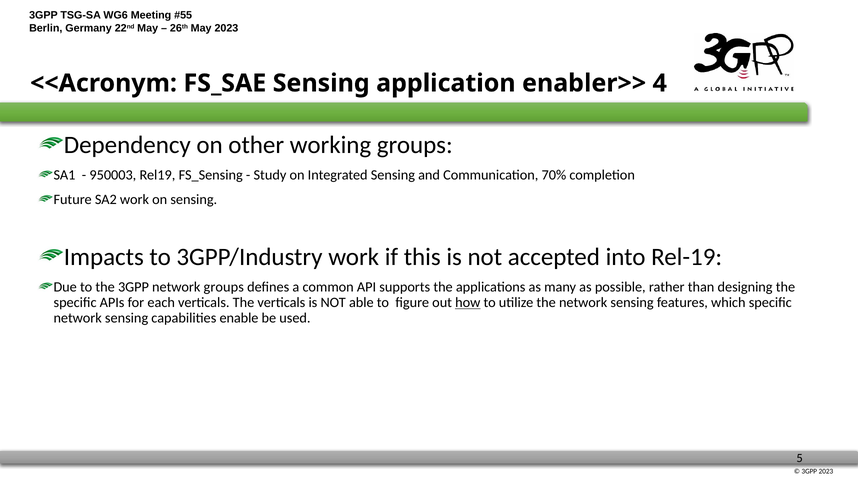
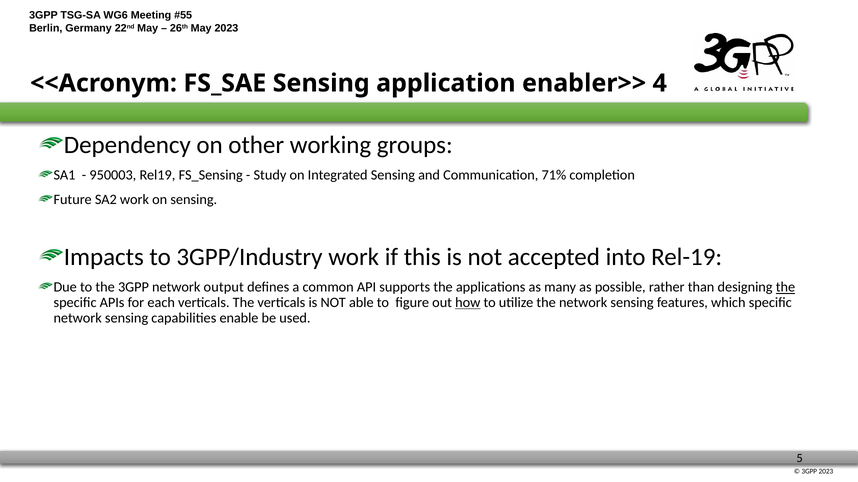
70%: 70% -> 71% (554, 175)
network groups: groups -> output (224, 288)
the underline: none -> present (785, 288)
